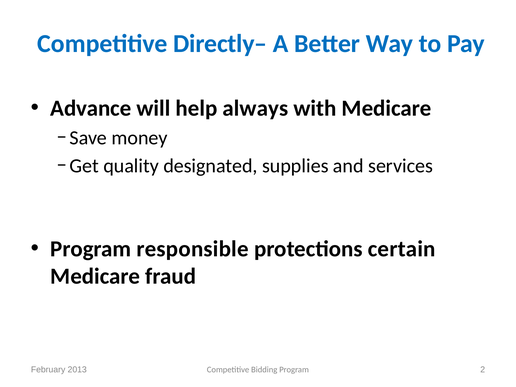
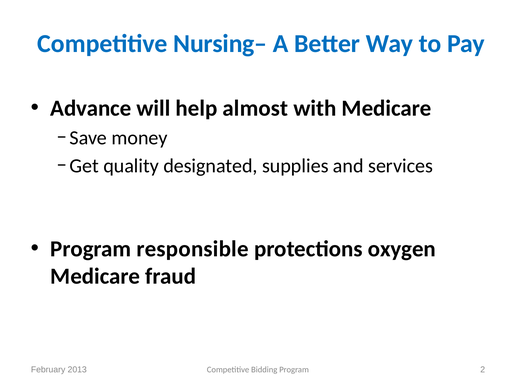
Directly–: Directly– -> Nursing– (220, 44)
always: always -> almost (255, 108)
certain: certain -> oxygen (402, 249)
